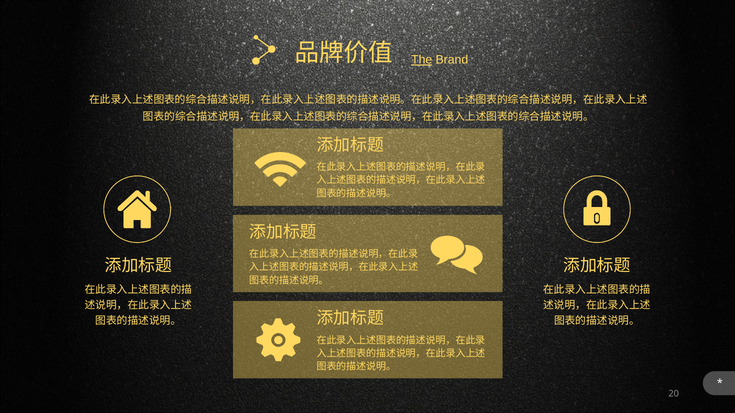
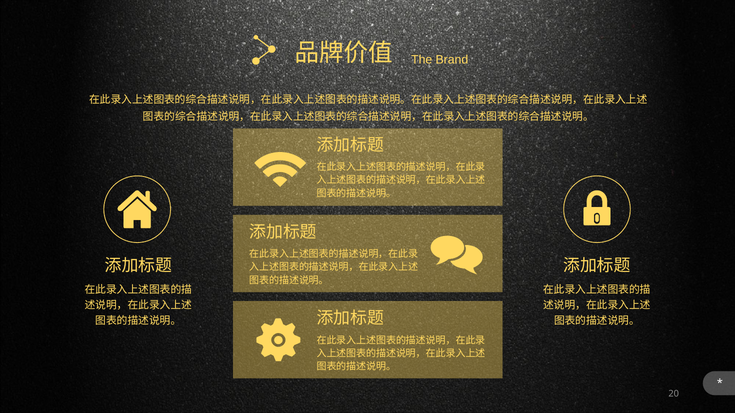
The underline: present -> none (422, 60)
